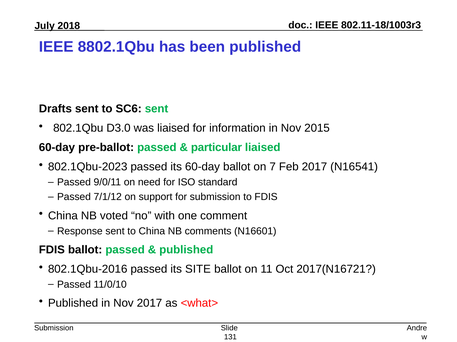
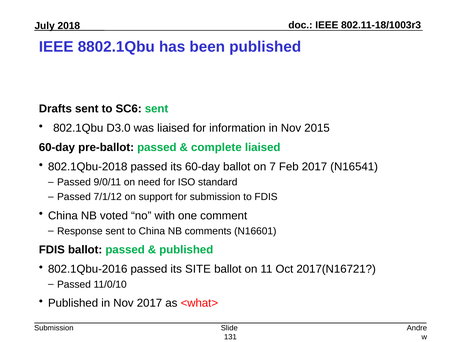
particular: particular -> complete (216, 148)
802.1Qbu-2023: 802.1Qbu-2023 -> 802.1Qbu-2018 (88, 167)
